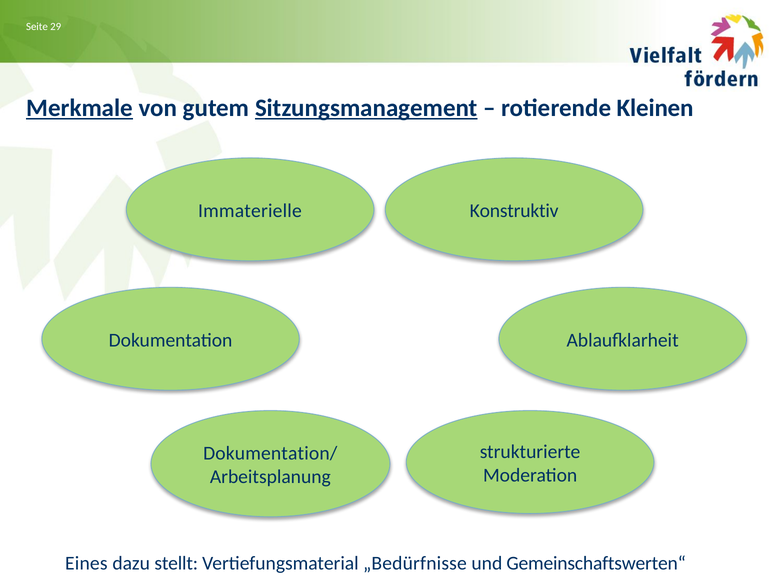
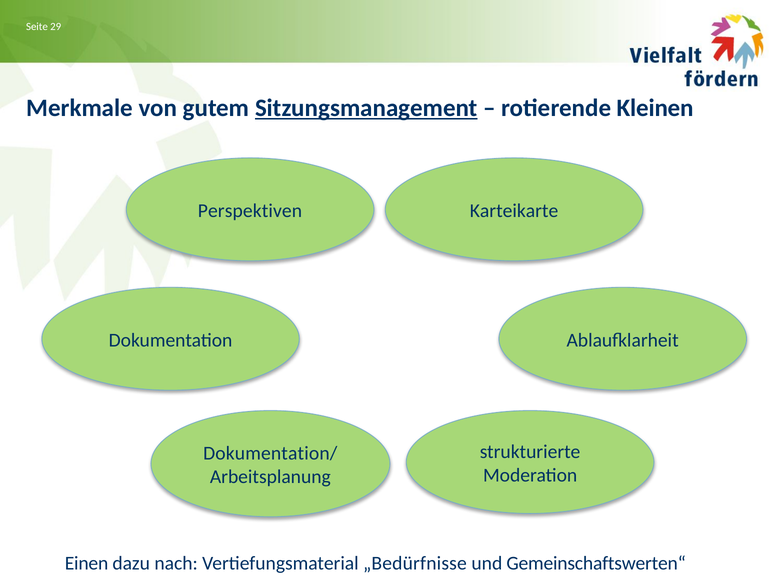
Merkmale underline: present -> none (80, 108)
Immaterielle: Immaterielle -> Perspektiven (250, 211)
Konstruktiv: Konstruktiv -> Karteikarte (514, 211)
Eines: Eines -> Einen (87, 563)
stellt: stellt -> nach (176, 563)
